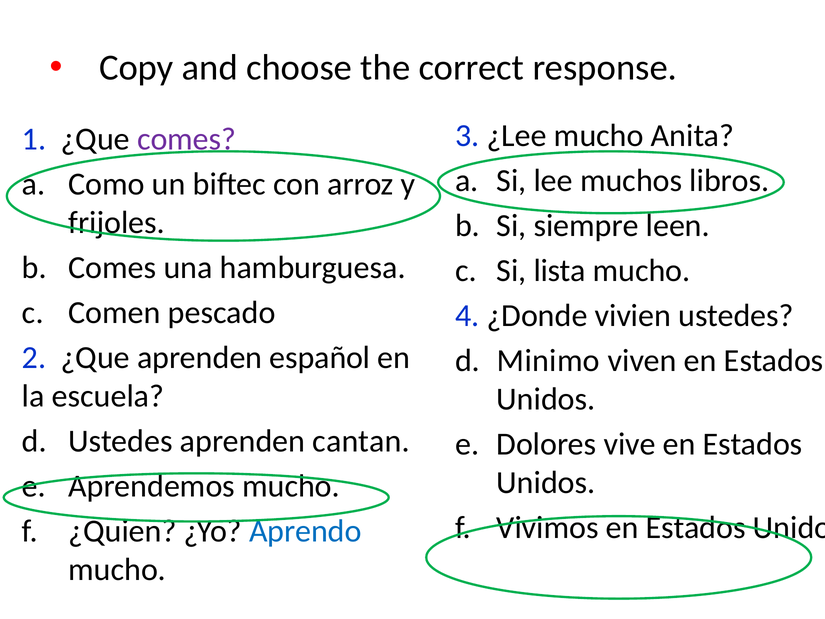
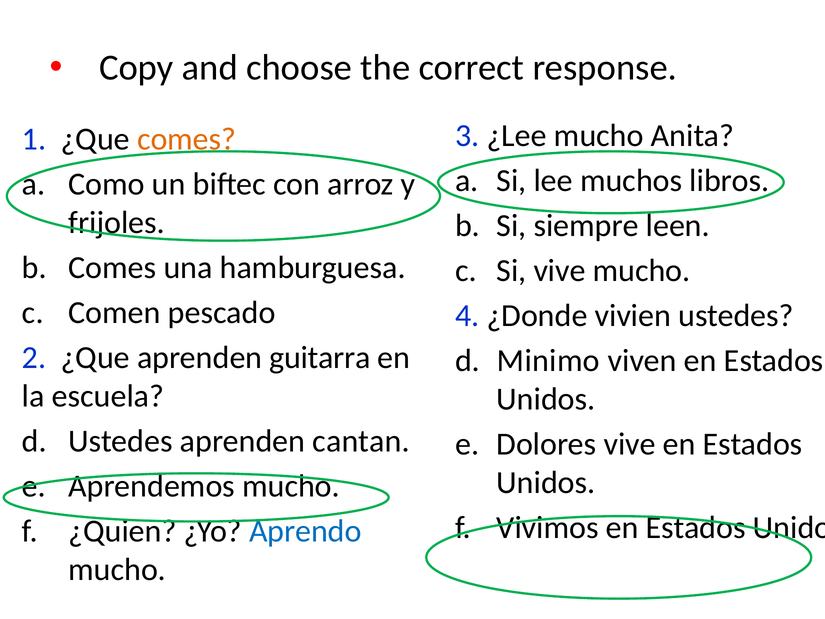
comes colour: purple -> orange (187, 139)
Si lista: lista -> vive (560, 270)
español: español -> guitarra (320, 358)
